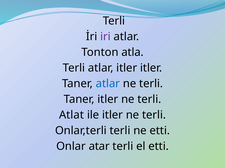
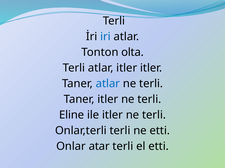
iri colour: purple -> blue (105, 37)
atla: atla -> olta (133, 52)
Atlat: Atlat -> Eline (72, 115)
